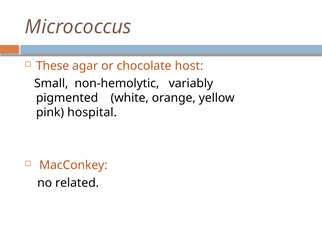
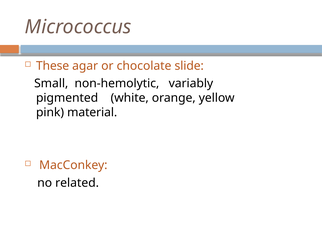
host: host -> slide (189, 66)
hospital: hospital -> material (92, 113)
